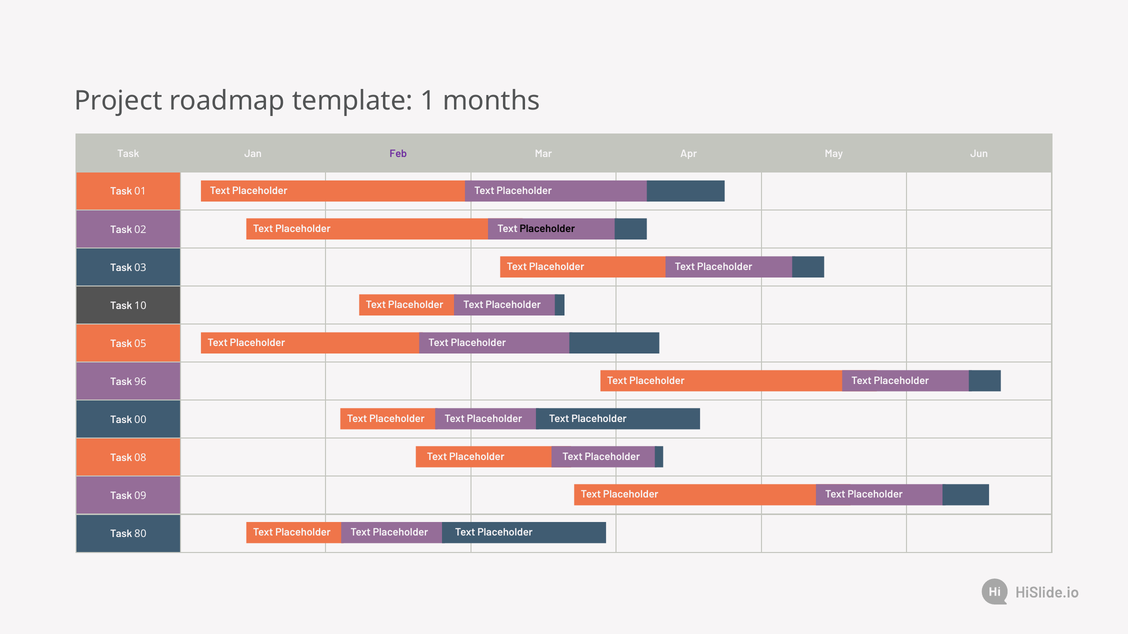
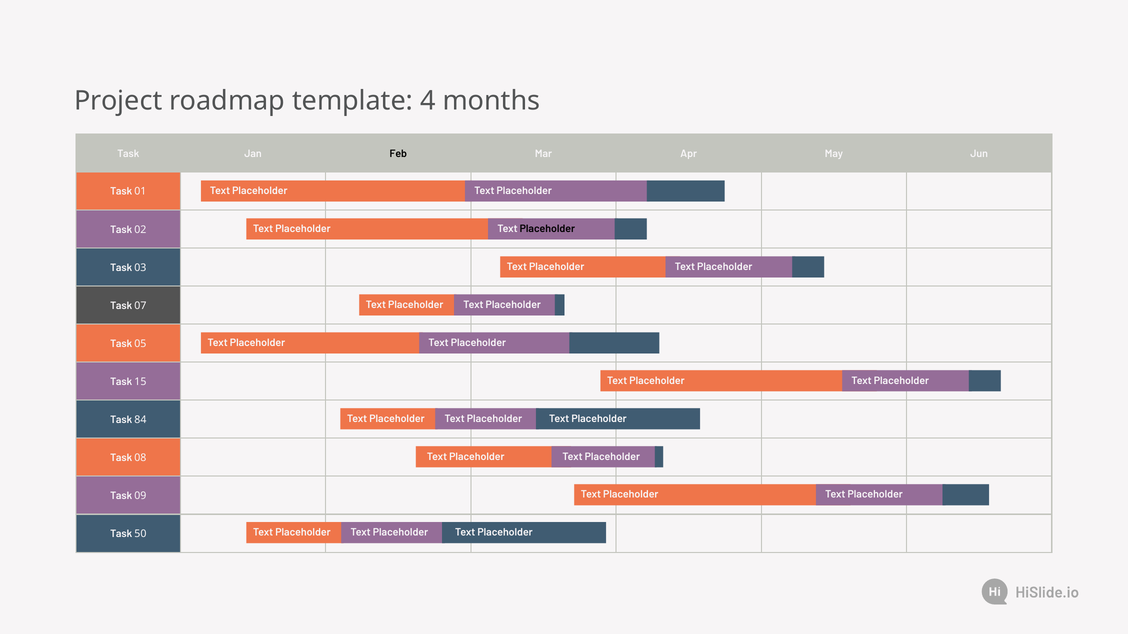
1: 1 -> 4 (428, 101)
Feb colour: purple -> black (398, 154)
10: 10 -> 07 (140, 306)
96: 96 -> 15 (140, 382)
00: 00 -> 84 (140, 420)
80: 80 -> 50 (140, 534)
